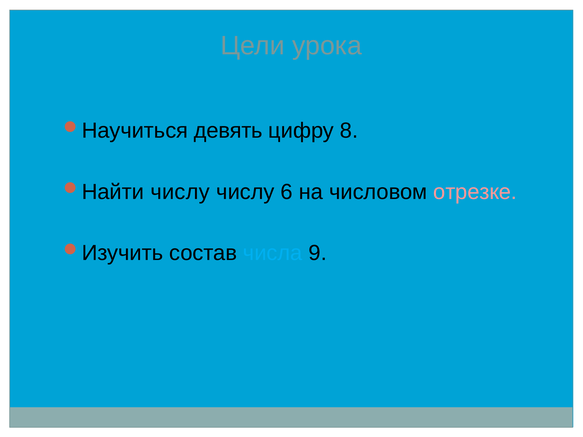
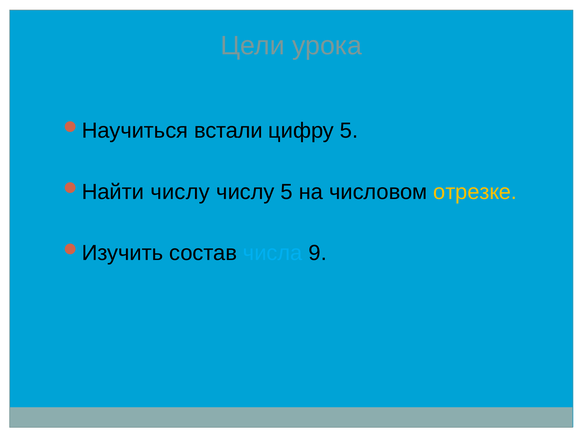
девять: девять -> встали (228, 131)
цифру 8: 8 -> 5 (349, 131)
числу 6: 6 -> 5 (287, 192)
отрезке colour: pink -> yellow (475, 192)
